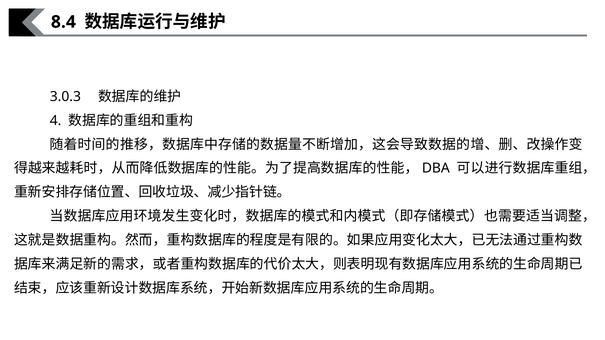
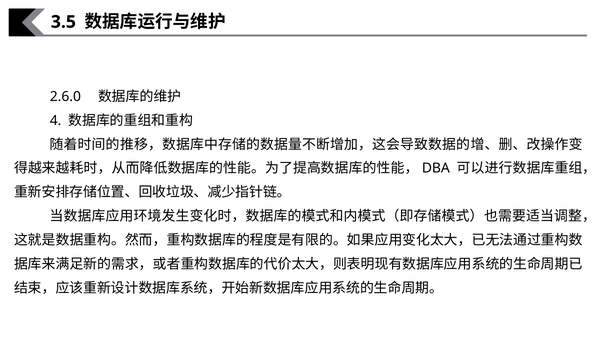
8.4: 8.4 -> 3.5 (63, 22)
3.0.3: 3.0.3 -> 2.6.0 (65, 97)
